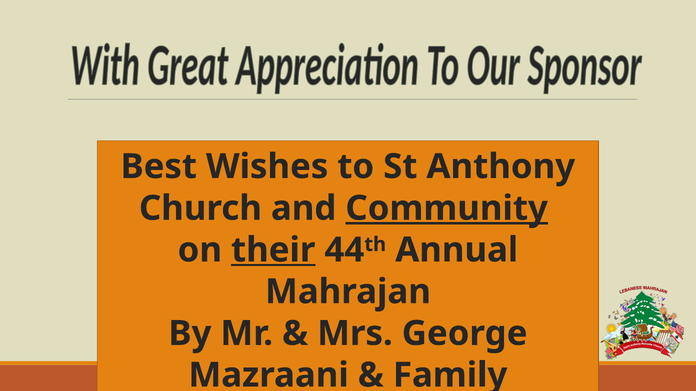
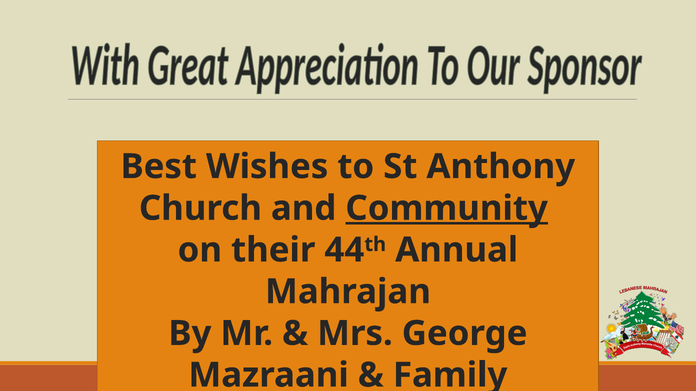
their underline: present -> none (273, 250)
